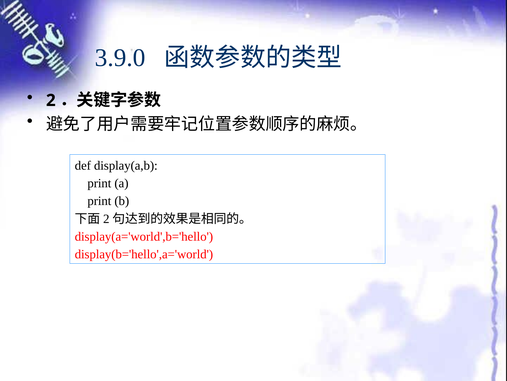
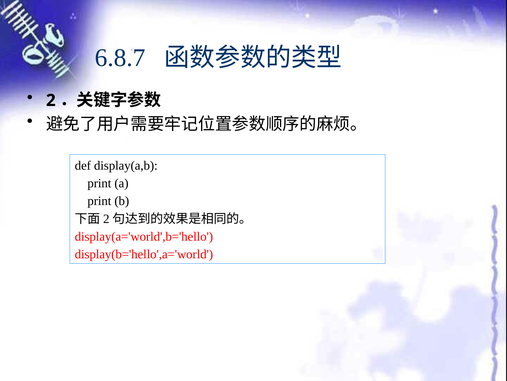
3.9.0: 3.9.0 -> 6.8.7 (120, 58)
